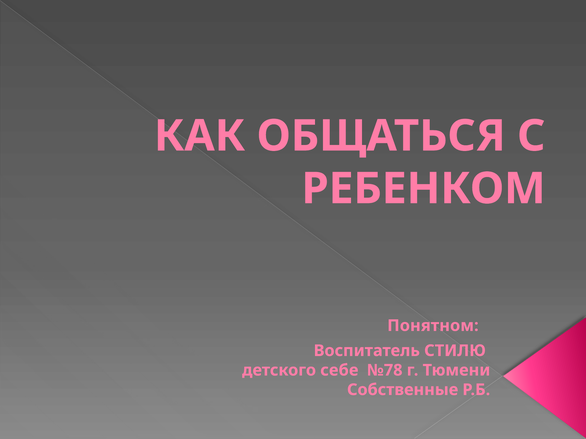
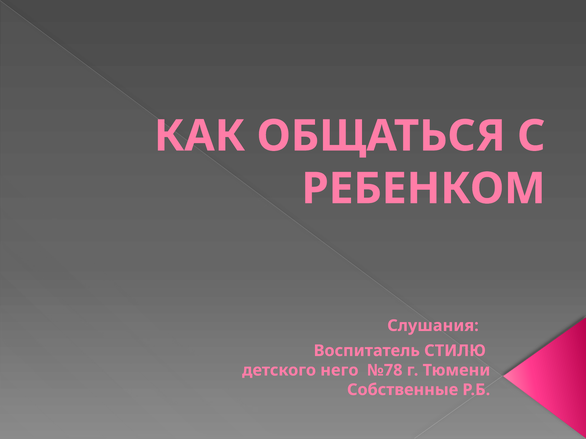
Понятном: Понятном -> Слушания (433, 326)
себе: себе -> него (339, 371)
